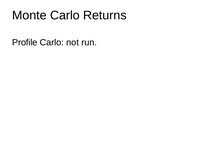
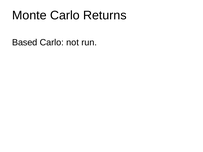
Profile: Profile -> Based (25, 43)
